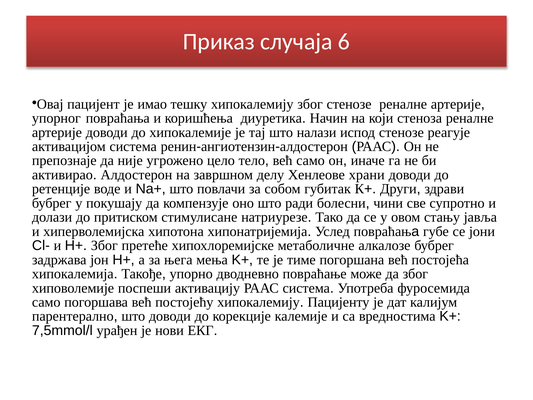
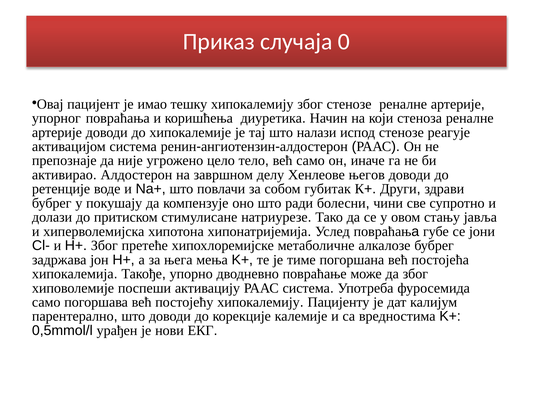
6: 6 -> 0 (344, 42)
храни: храни -> његов (367, 175)
7,5mmol/l: 7,5mmol/l -> 0,5mmol/l (62, 330)
